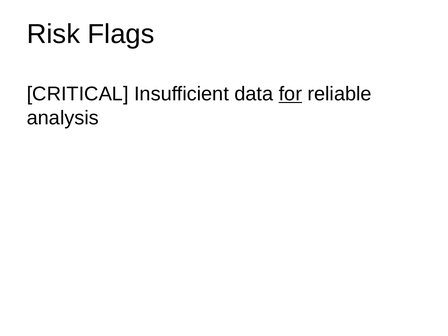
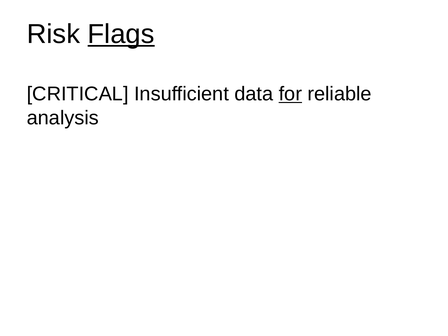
Flags underline: none -> present (121, 34)
